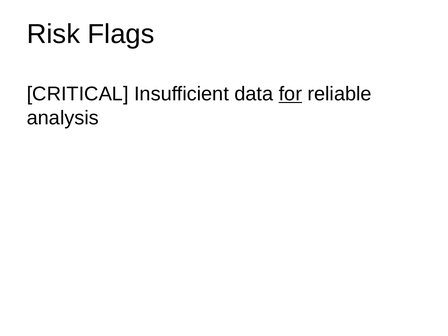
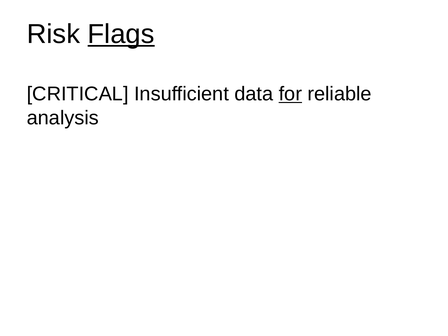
Flags underline: none -> present (121, 34)
